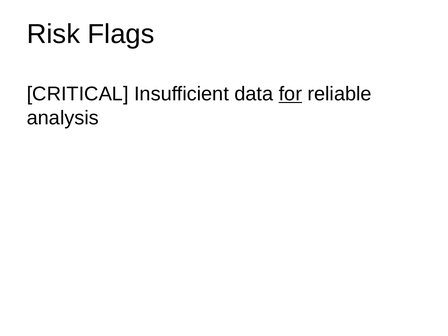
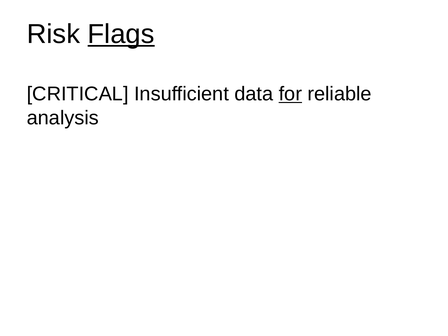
Flags underline: none -> present (121, 34)
